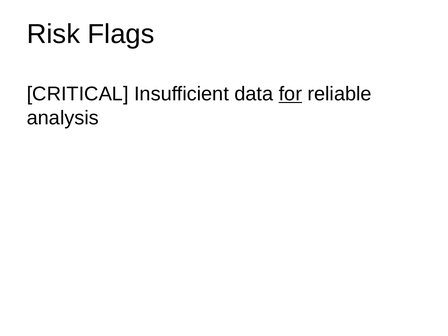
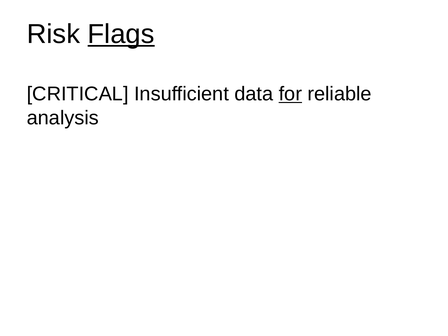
Flags underline: none -> present (121, 34)
